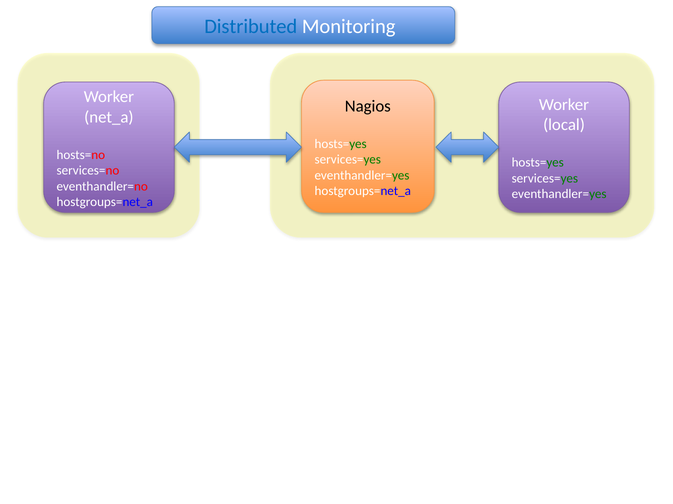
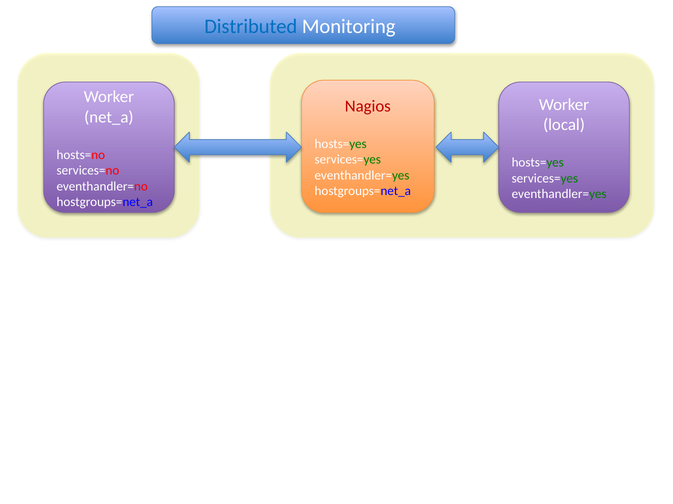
Nagios colour: black -> red (368, 106)
